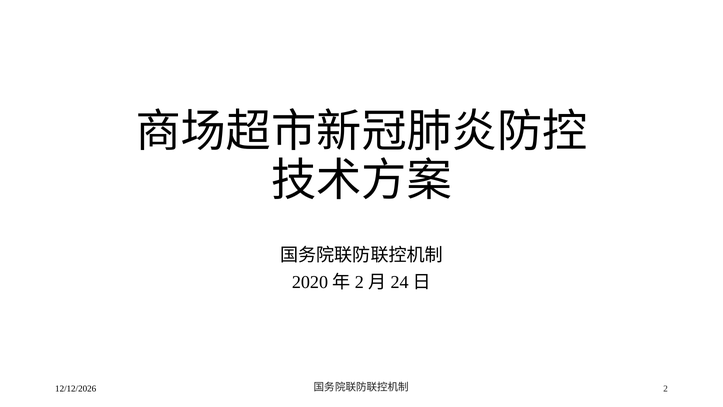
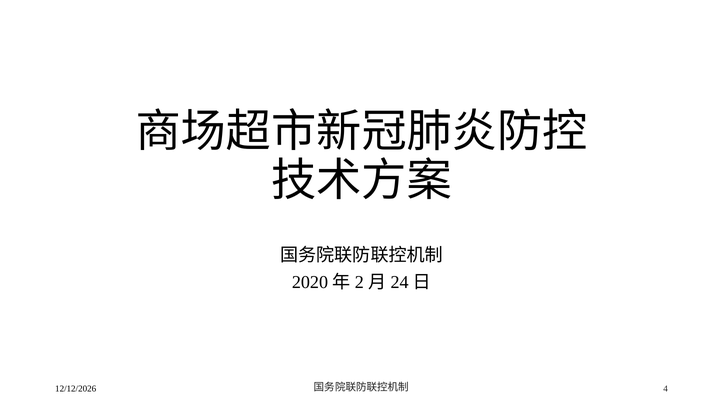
2: 2 -> 4 (666, 388)
